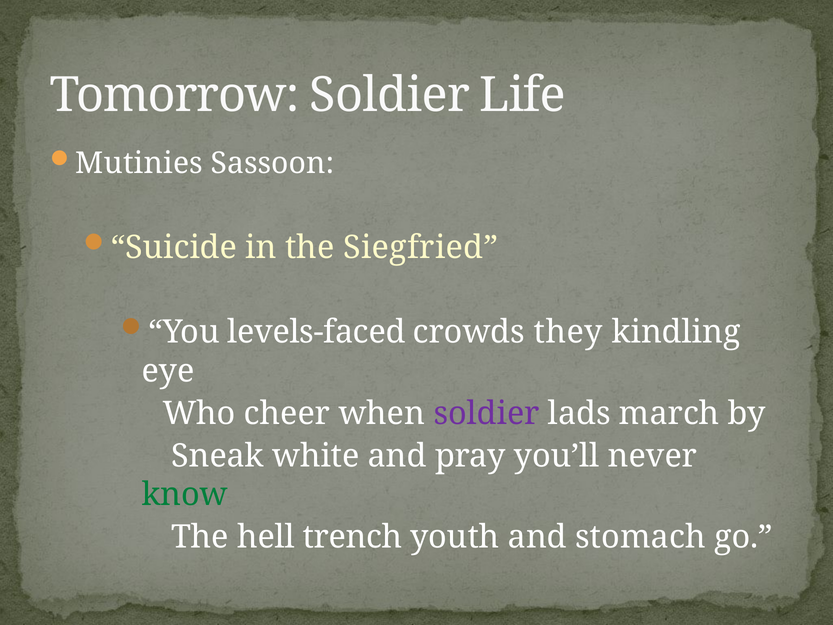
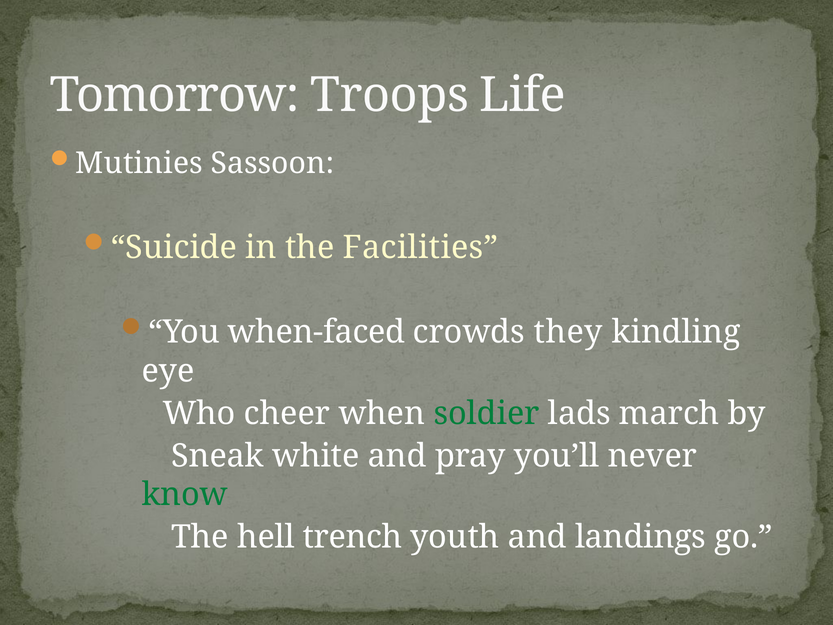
Tomorrow Soldier: Soldier -> Troops (390, 95)
Siegfried: Siegfried -> Facilities (421, 247)
levels-faced: levels-faced -> when-faced (316, 332)
soldier colour: purple -> green (487, 413)
stomach: stomach -> landings (641, 537)
